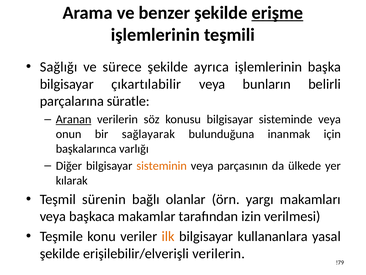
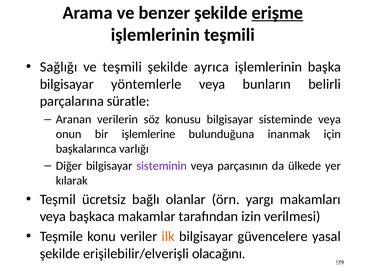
ve sürece: sürece -> teşmili (122, 67)
çıkartılabilir: çıkartılabilir -> yöntemlerle (146, 84)
Aranan underline: present -> none (74, 119)
sağlayarak: sağlayarak -> işlemlerine (148, 134)
sisteminin colour: orange -> purple (162, 166)
sürenin: sürenin -> ücretsiz (104, 199)
kullananlara: kullananlara -> güvencelere (273, 236)
erişilebilir/elverişli verilerin: verilerin -> olacağını (219, 253)
